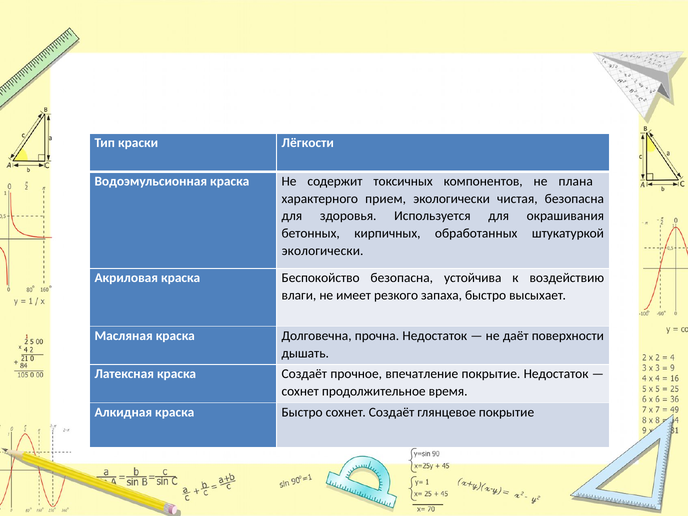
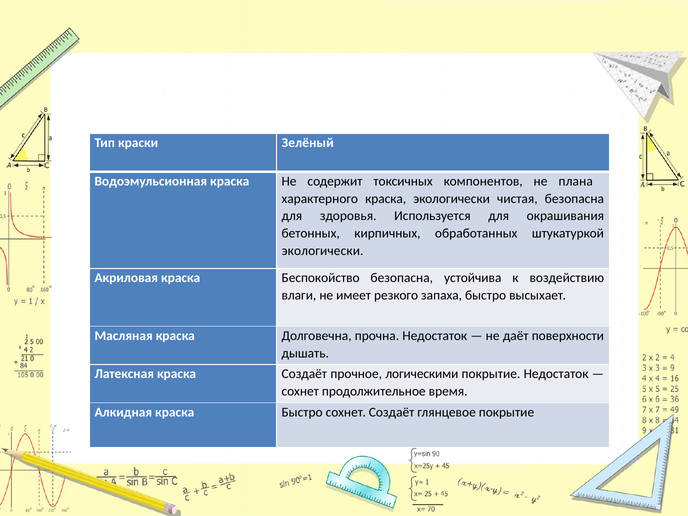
Лёгкости: Лёгкости -> Зелёный (308, 143)
характерного прием: прием -> краска (386, 199)
впечатление: впечатление -> логическими (422, 374)
